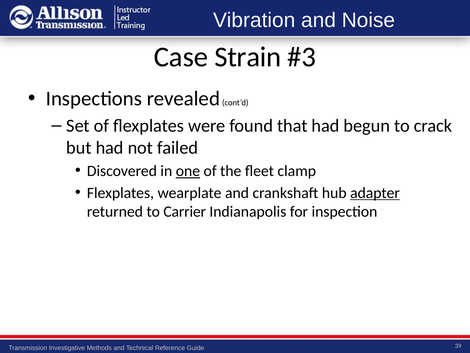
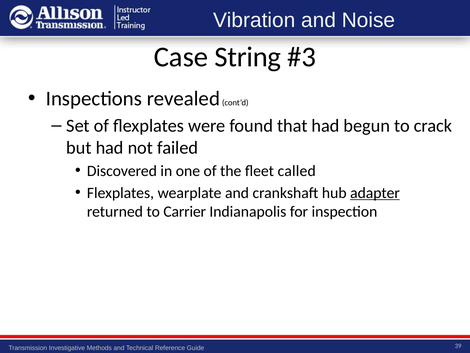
Strain: Strain -> String (248, 57)
one underline: present -> none (188, 171)
clamp: clamp -> called (297, 171)
